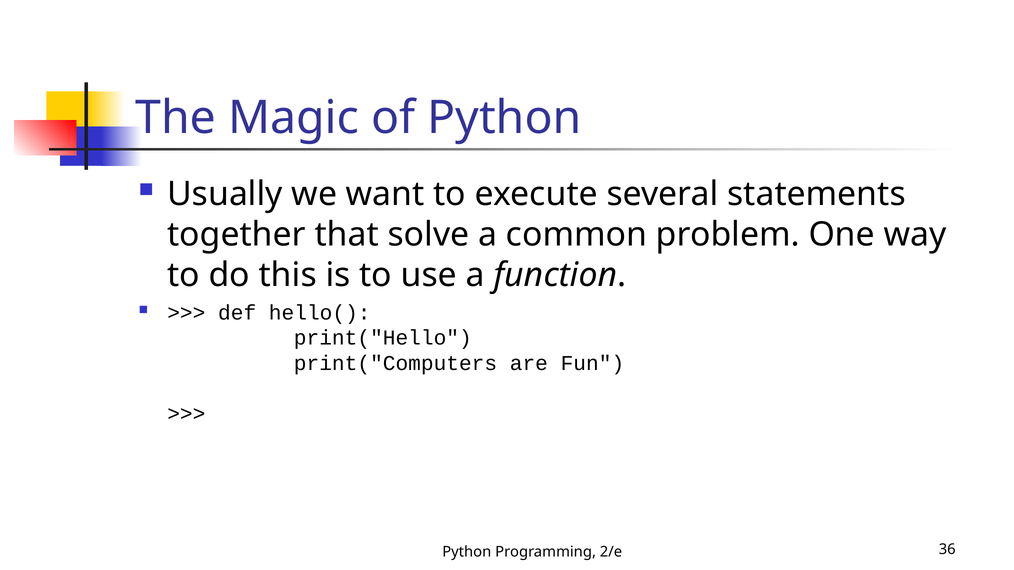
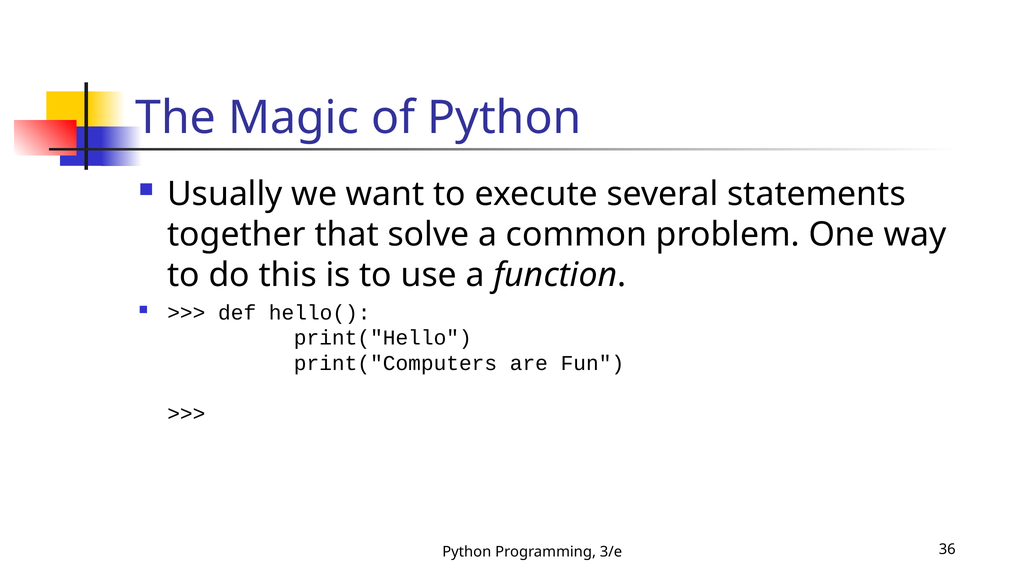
2/e: 2/e -> 3/e (611, 552)
